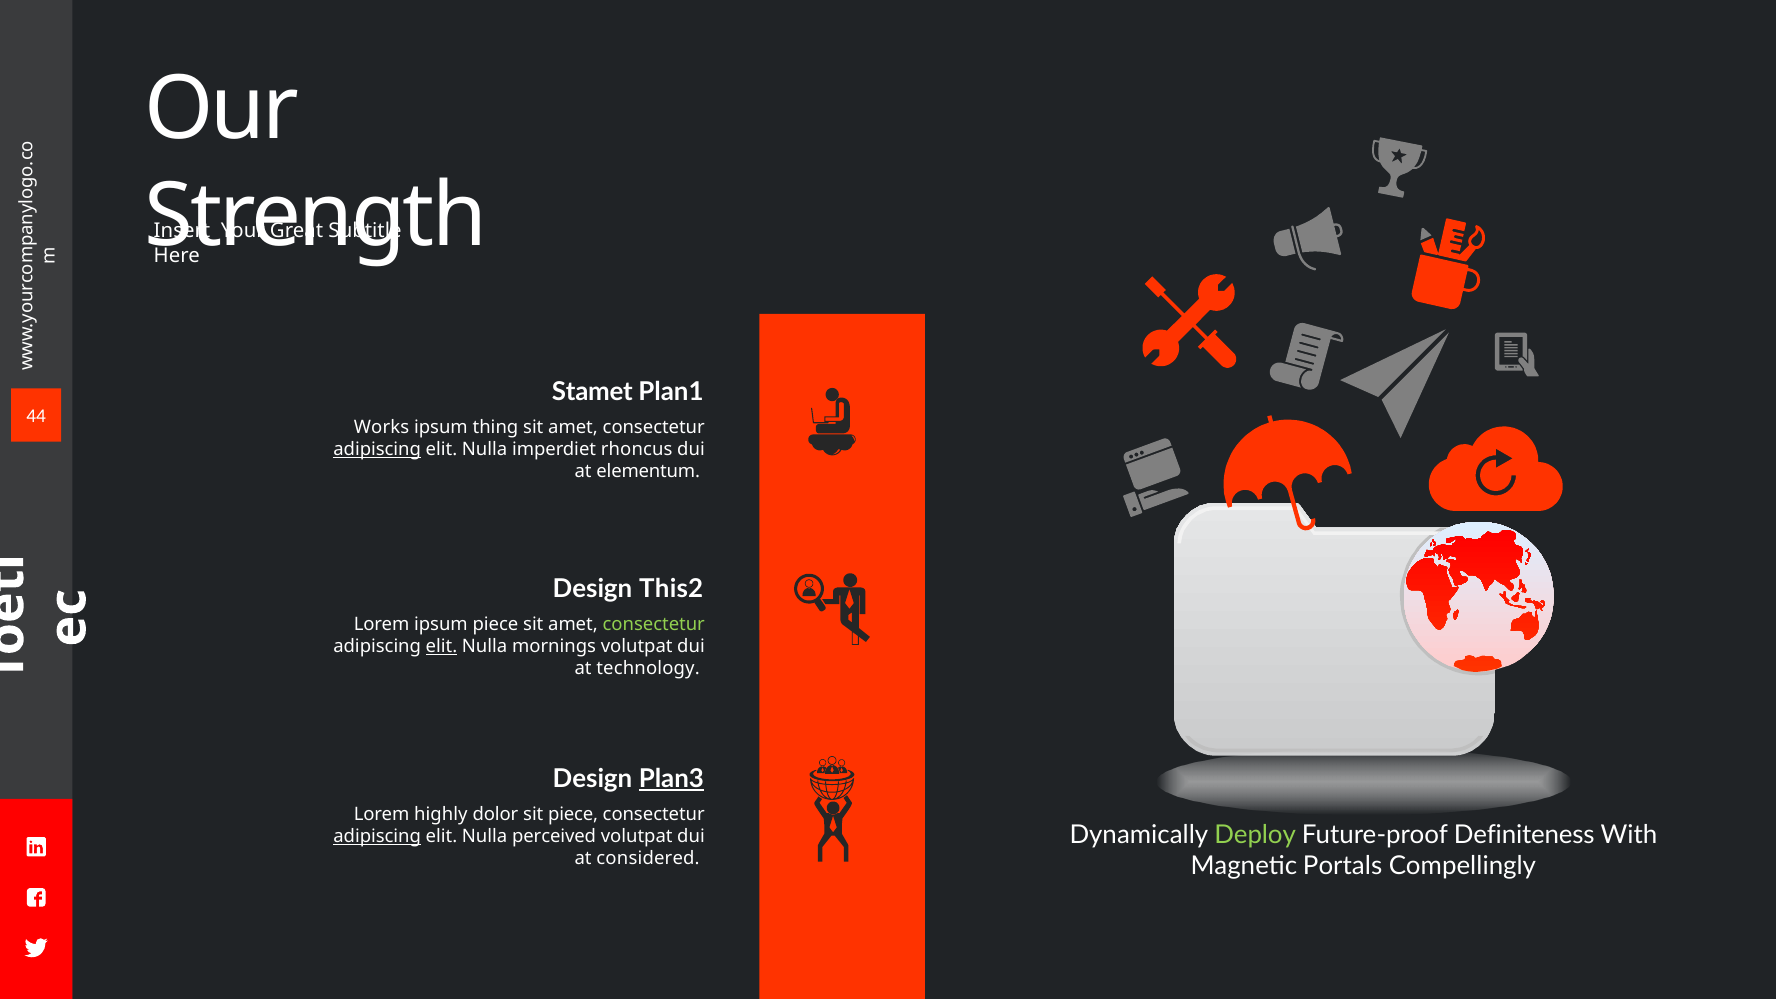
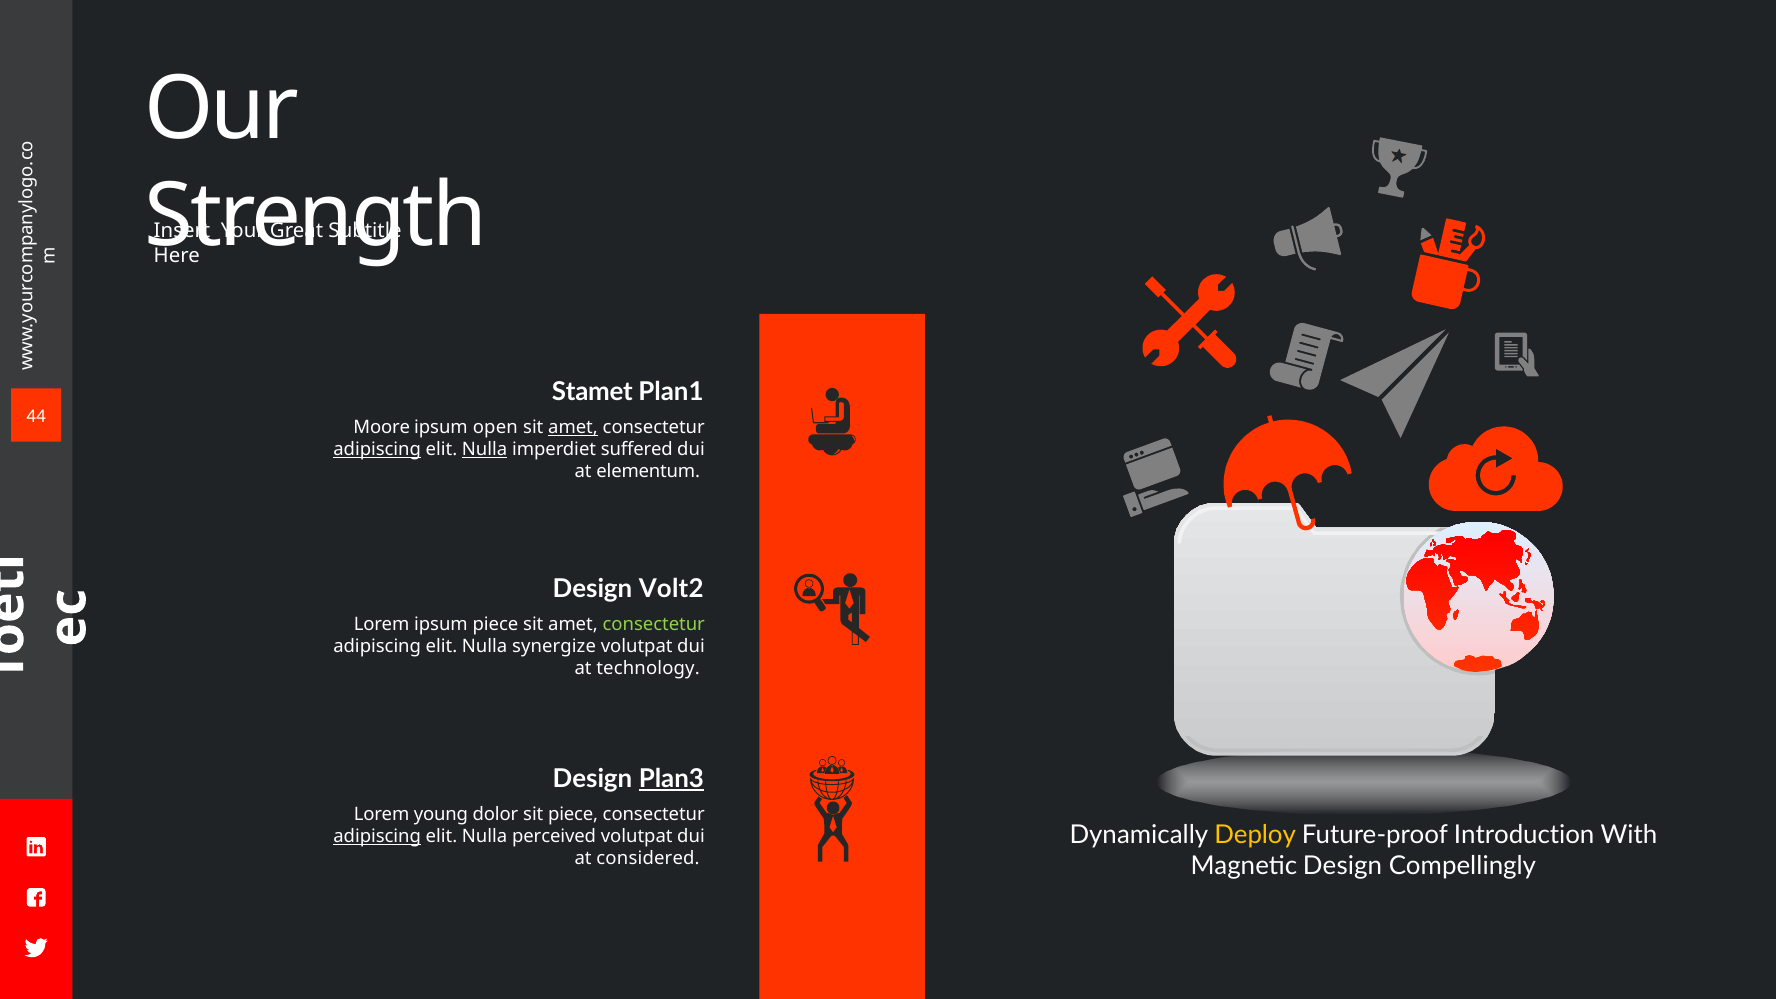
Works: Works -> Moore (382, 427)
thing: thing -> open (495, 427)
amet underline: none -> present (573, 427)
Nulla underline: none -> present (485, 449)
rhoncus: rhoncus -> suffered (637, 449)
This2: This2 -> Volt2 (671, 588)
elit underline: present -> none (442, 646)
mornings: mornings -> synergize (554, 646)
highly: highly -> young (441, 814)
Deploy colour: light green -> yellow (1255, 835)
Definiteness: Definiteness -> Introduction (1524, 835)
Magnetic Portals: Portals -> Design (1343, 866)
